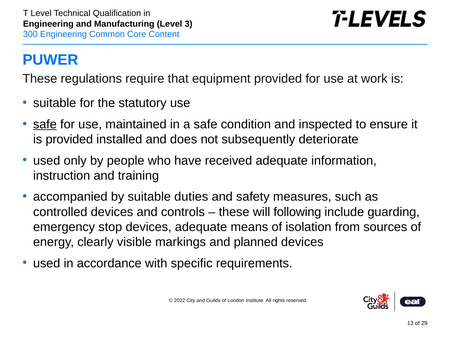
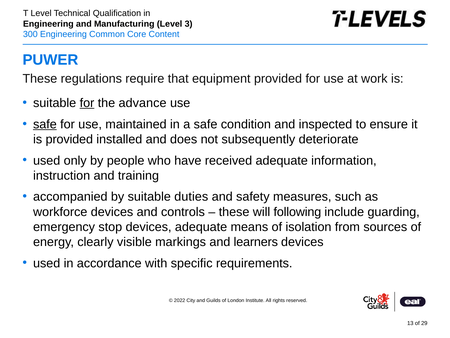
for underline: none -> present (87, 103)
statutory: statutory -> advance (143, 103)
controlled: controlled -> workforce (60, 212)
planned: planned -> learners (256, 242)
